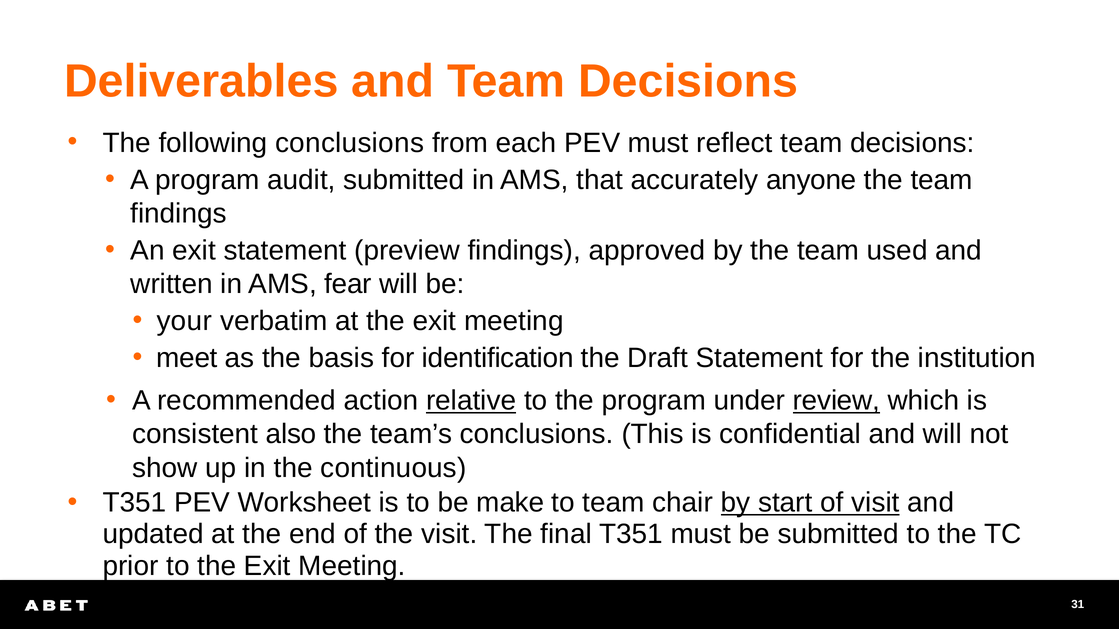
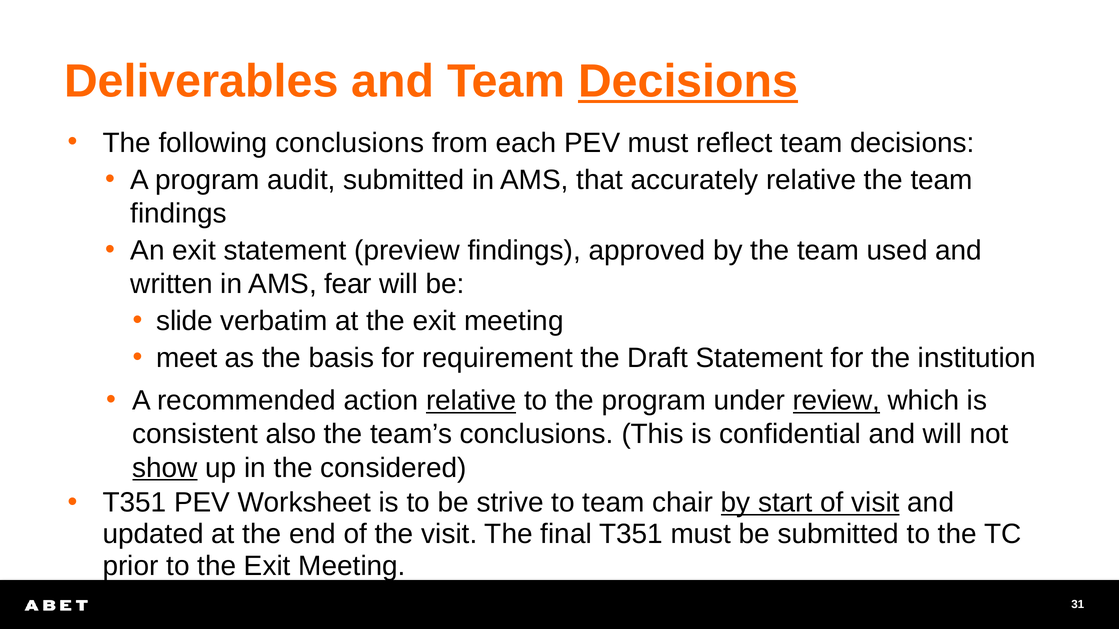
Decisions underline: none -> present (688, 82)
accurately anyone: anyone -> relative (811, 180)
your: your -> slide (185, 321)
identification: identification -> requirement (498, 358)
show underline: none -> present (165, 468)
continuous: continuous -> considered (394, 468)
make: make -> strive (510, 503)
